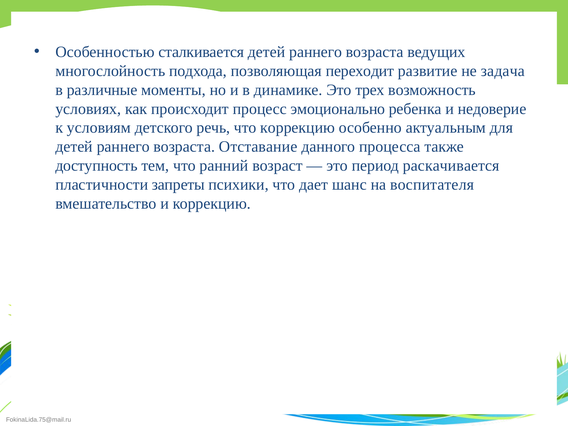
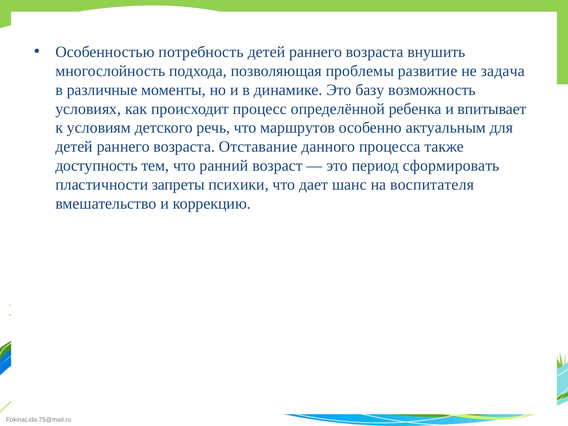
сталкивается: сталкивается -> потребность (201, 52)
ведущих: ведущих -> внушить (436, 52)
переходит: переходит -> проблемы (360, 71)
трех: трех -> базу (370, 90)
эмоционально: эмоционально -> определённой (338, 109)
недоверие: недоверие -> впитывает (492, 109)
что коррекцию: коррекцию -> маршрутов (298, 128)
раскачивается: раскачивается -> сформировать (451, 166)
